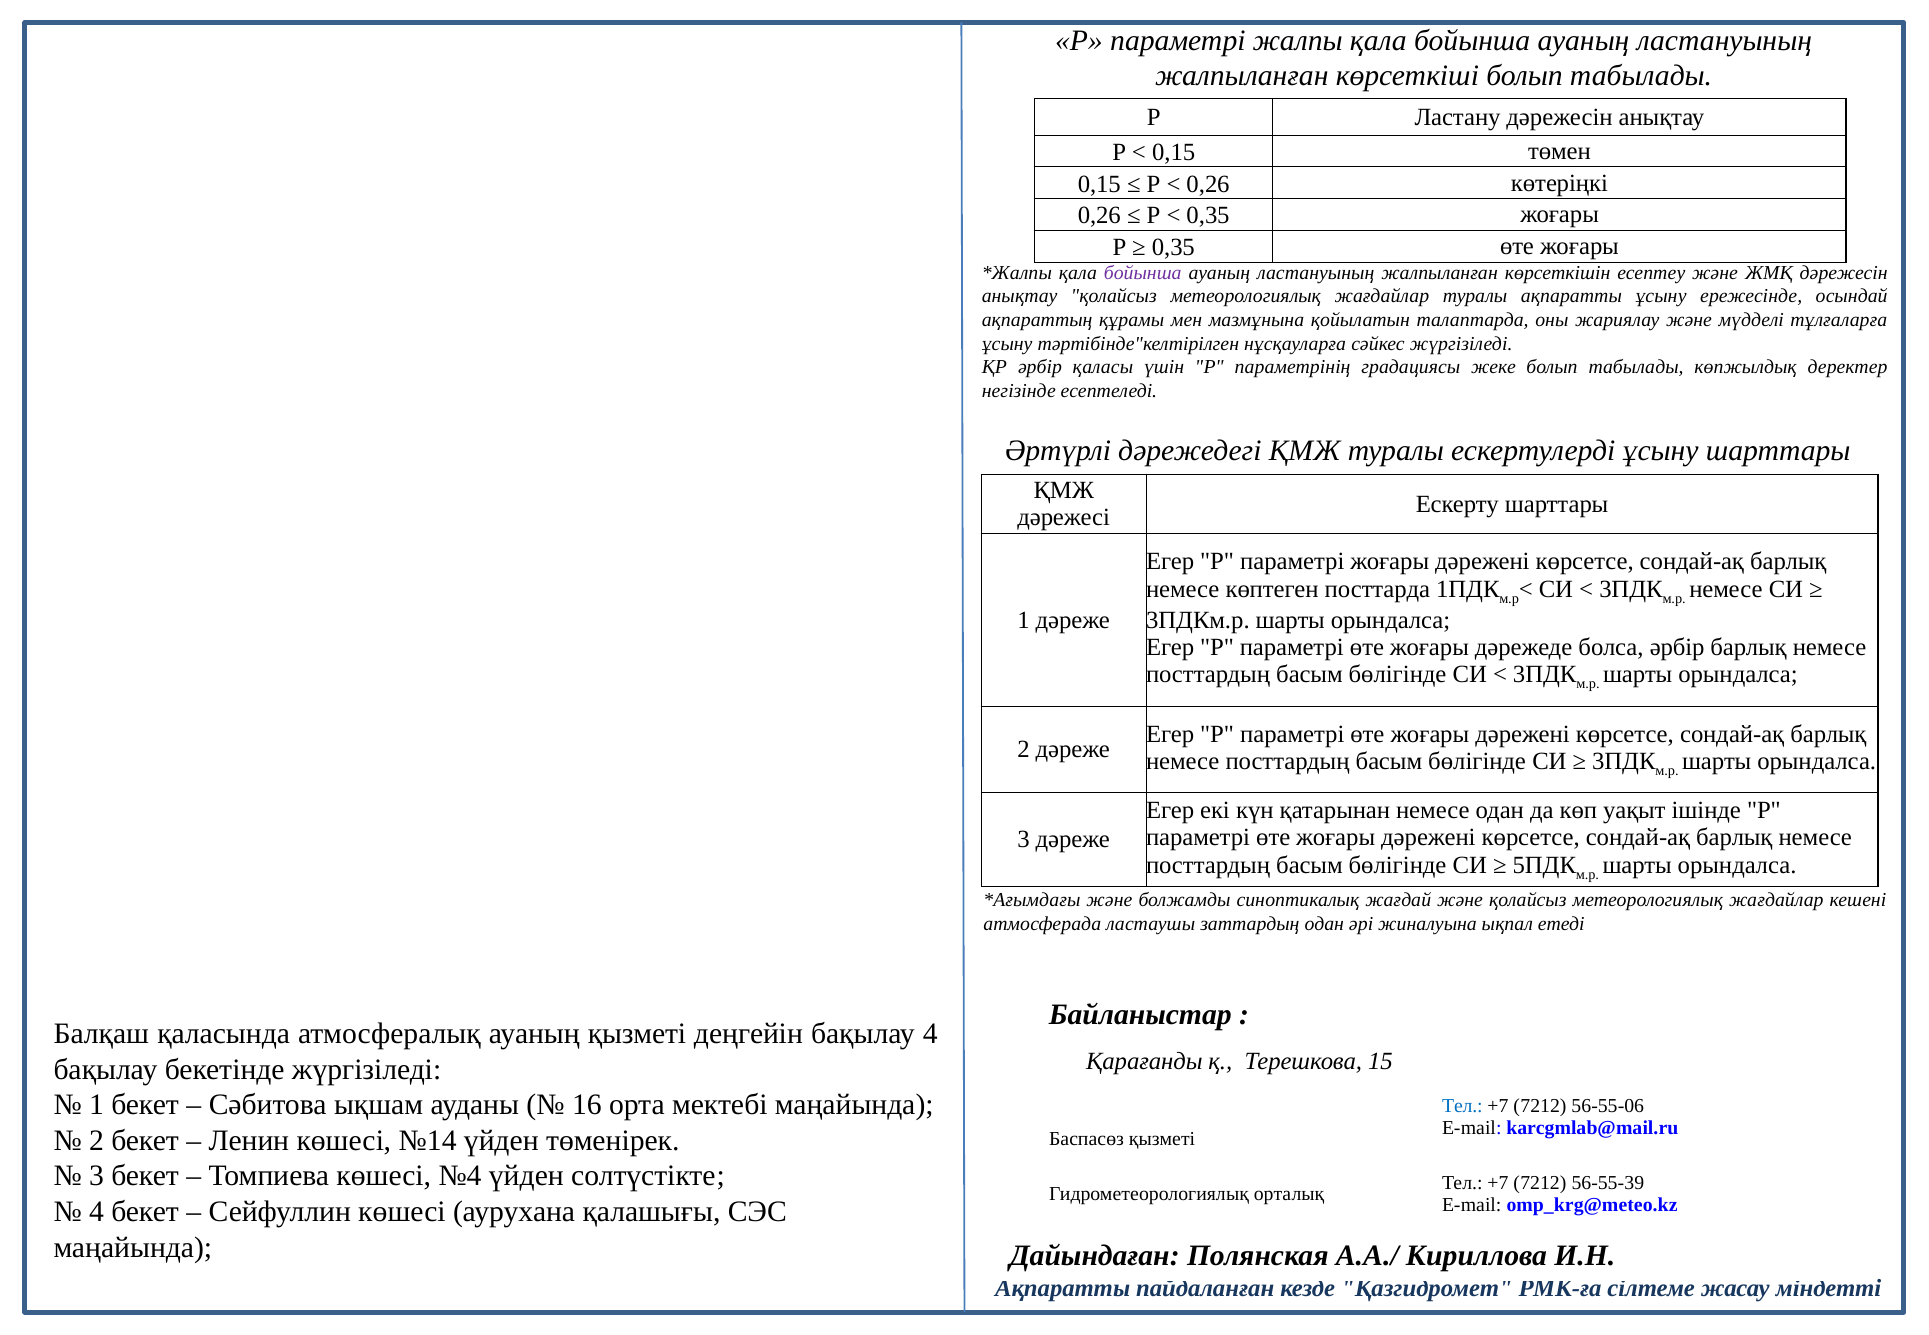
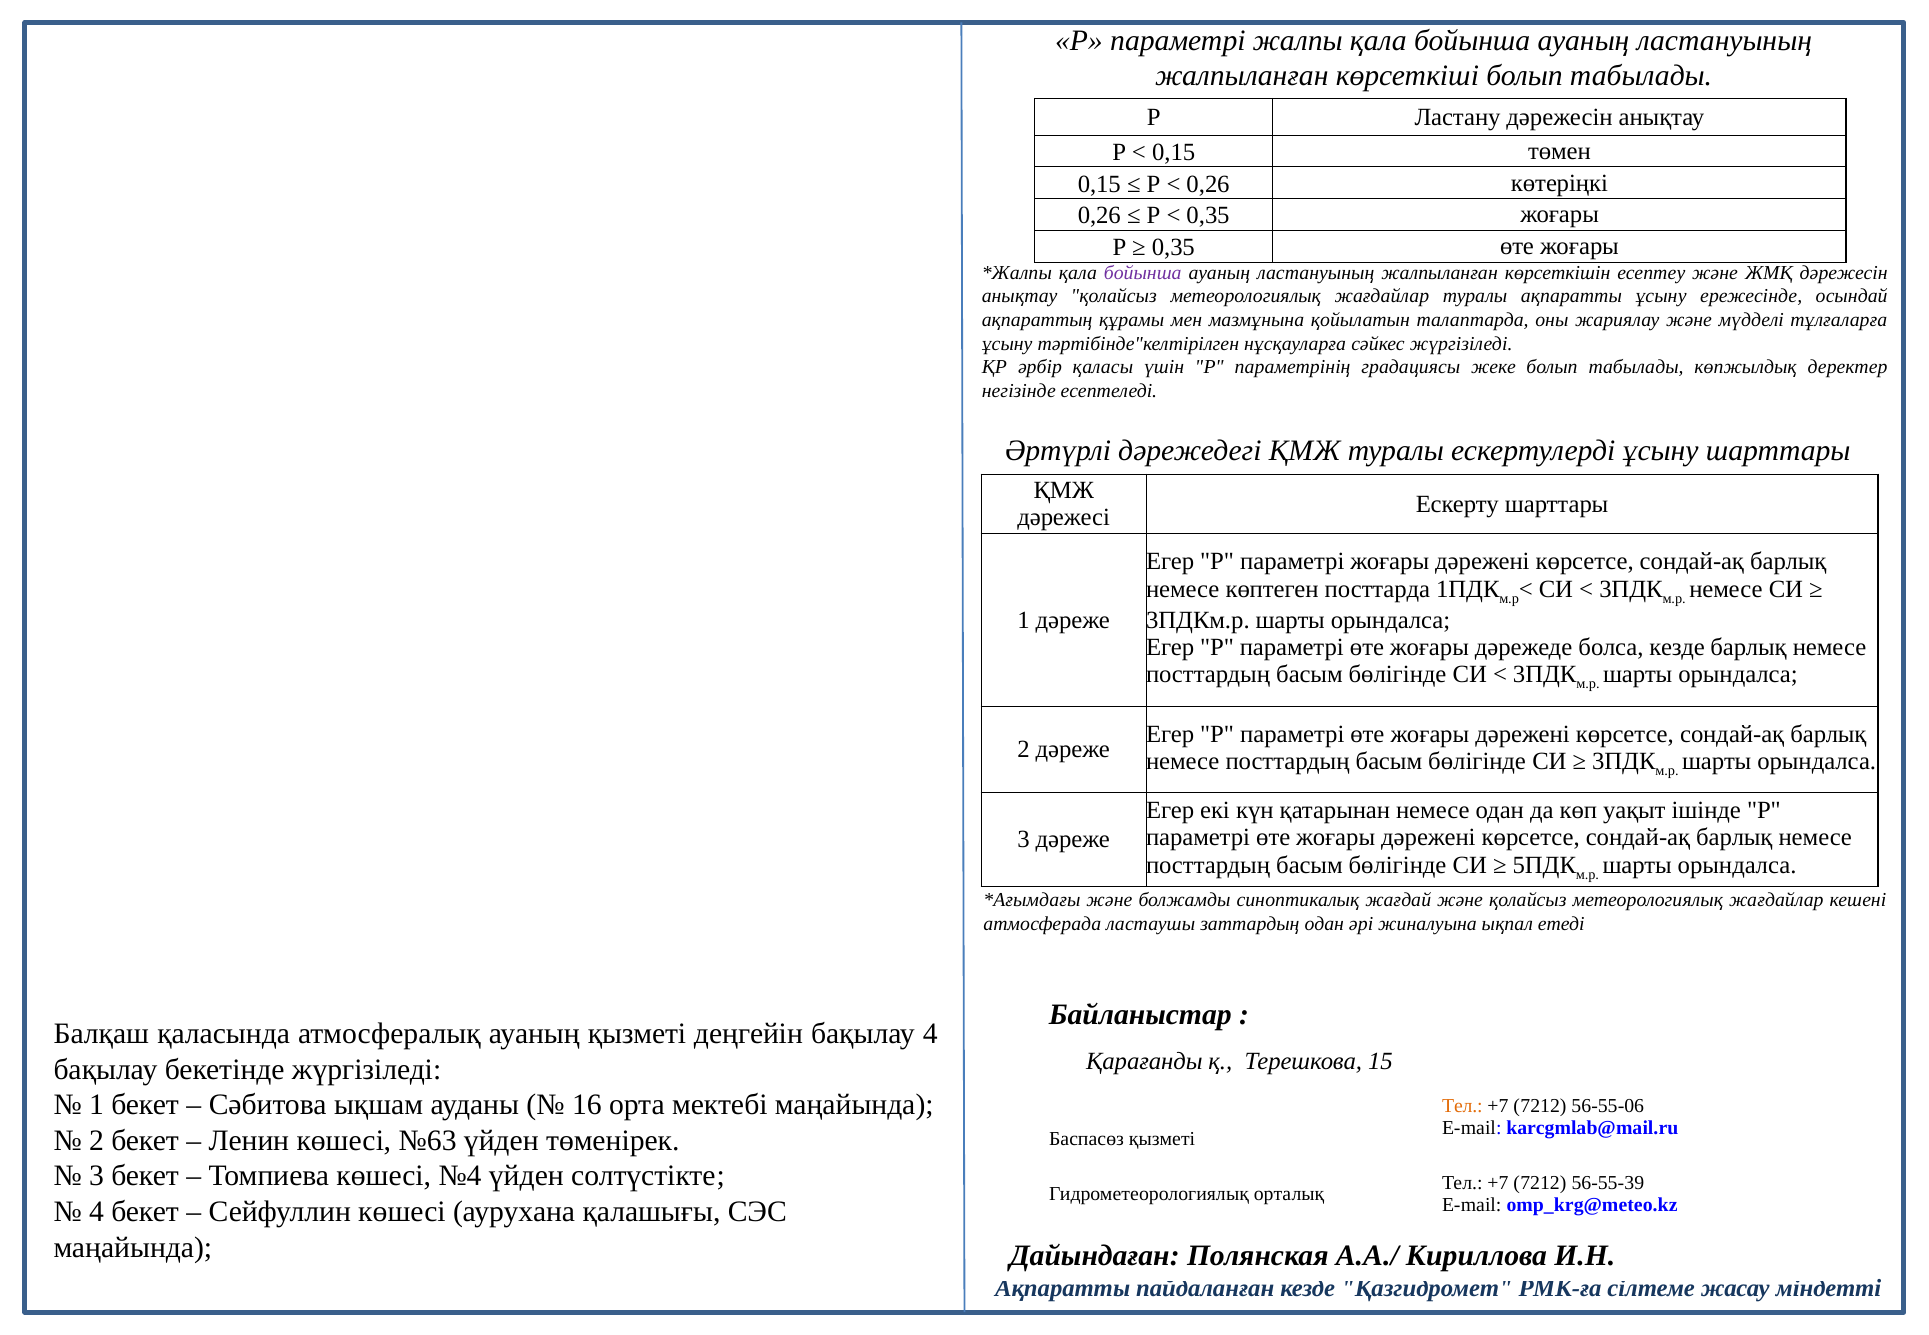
болса әрбір: әрбір -> кезде (1677, 648)
Тел colour: blue -> orange (1462, 1106)
№14: №14 -> №63 (428, 1141)
